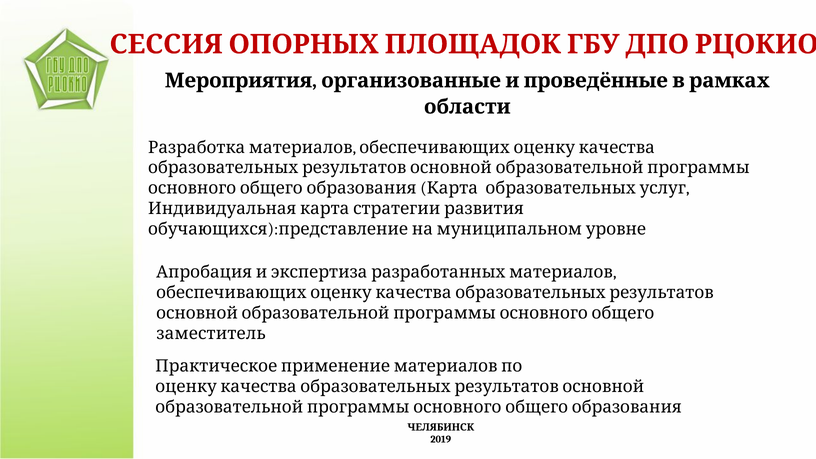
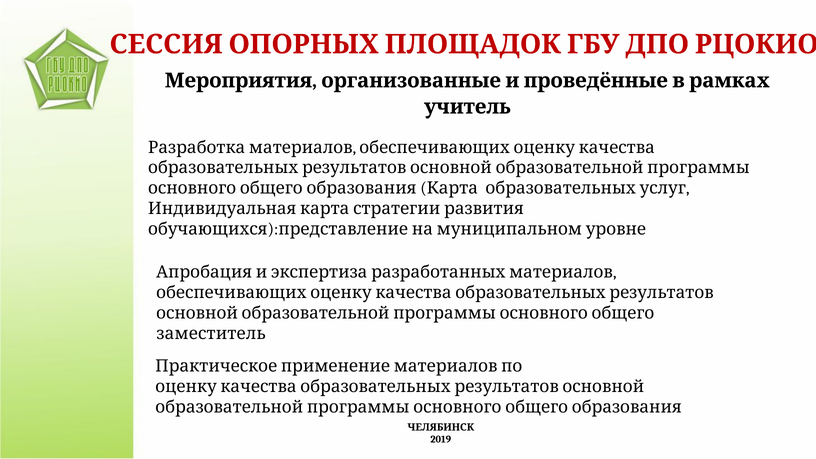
области: области -> учитель (467, 107)
